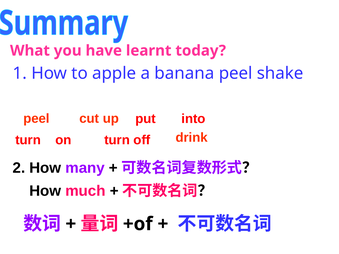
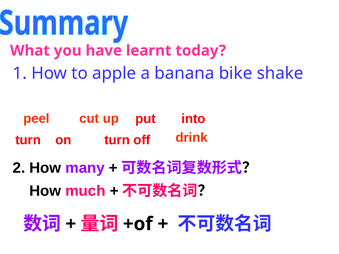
banana peel: peel -> bike (236, 73)
